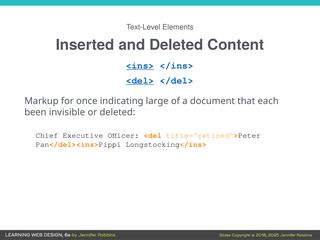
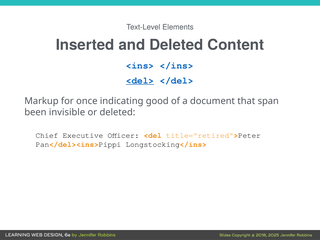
<ins> underline: present -> none (140, 65)
large: large -> good (157, 101)
each: each -> span (268, 101)
